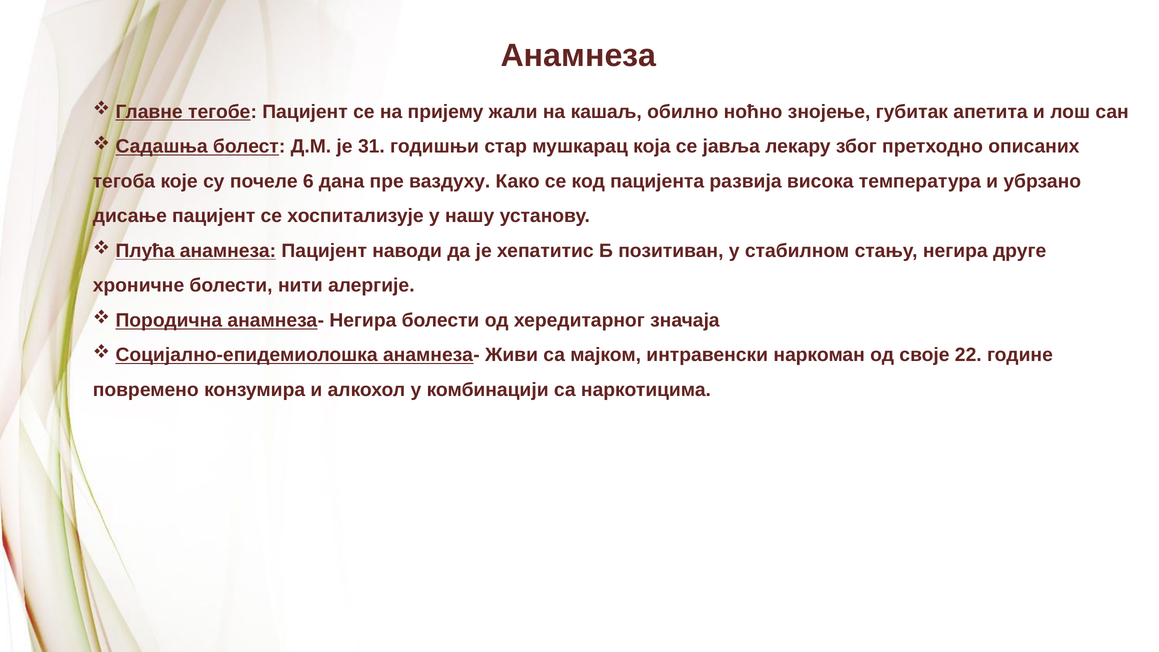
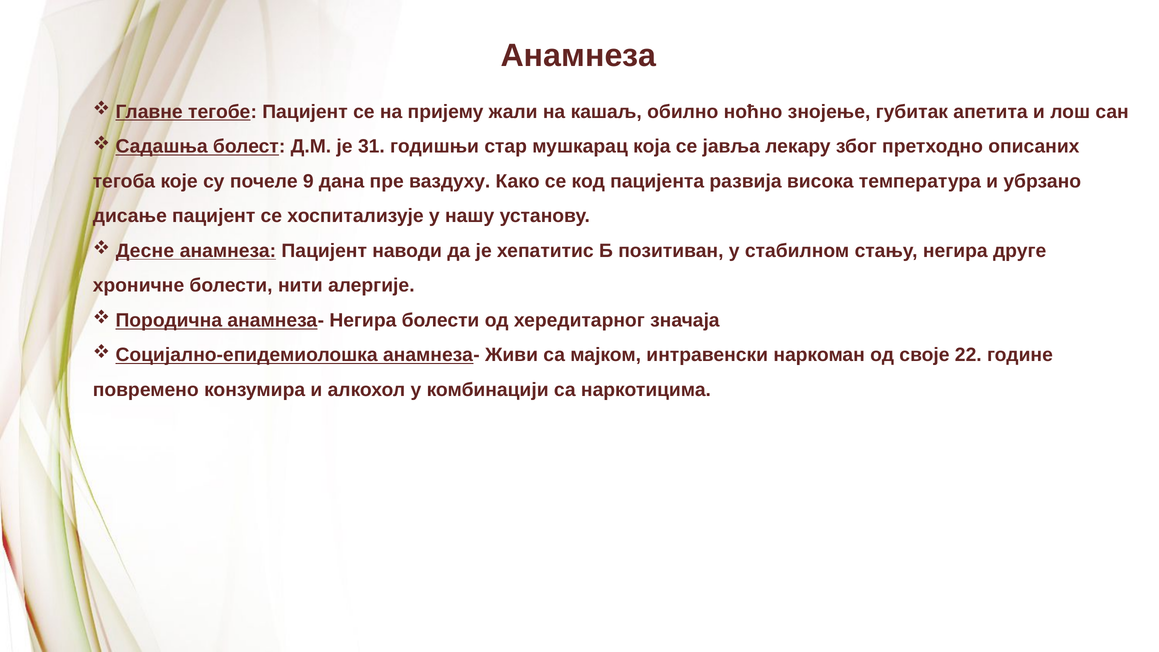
6: 6 -> 9 (308, 181)
Плућа: Плућа -> Десне (145, 251)
